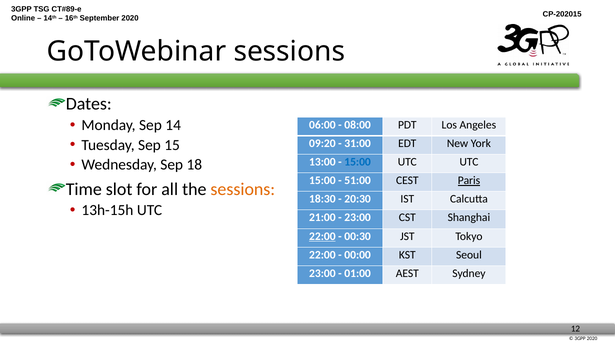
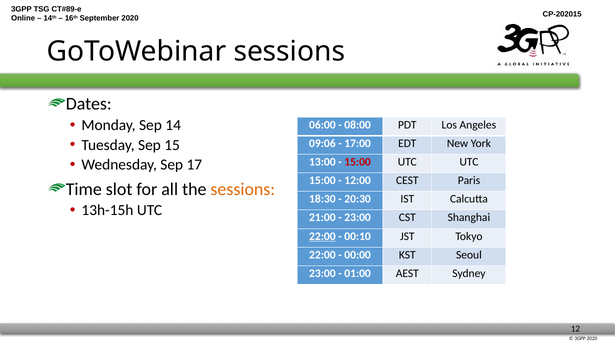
09:20: 09:20 -> 09:06 (322, 143)
31:00: 31:00 -> 17:00 (358, 143)
18: 18 -> 17 (194, 165)
15:00 colour: blue -> red (358, 162)
51:00: 51:00 -> 12:00 (358, 180)
Paris underline: present -> none (469, 180)
00:30: 00:30 -> 00:10 (358, 236)
